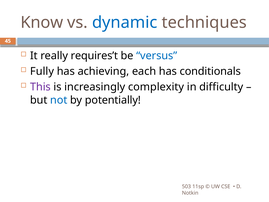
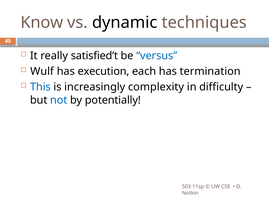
dynamic colour: blue -> black (125, 22)
requires’t: requires’t -> satisfied’t (94, 56)
Fully: Fully -> Wulf (42, 71)
achieving: achieving -> execution (104, 71)
conditionals: conditionals -> termination (210, 71)
This colour: purple -> blue (40, 87)
